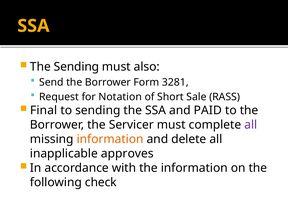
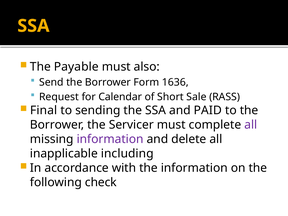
The Sending: Sending -> Payable (76, 67)
3281: 3281 -> 1636 (175, 82)
Notation: Notation -> Calendar (120, 97)
information colour: orange -> purple (110, 139)
approves: approves -> including (127, 154)
